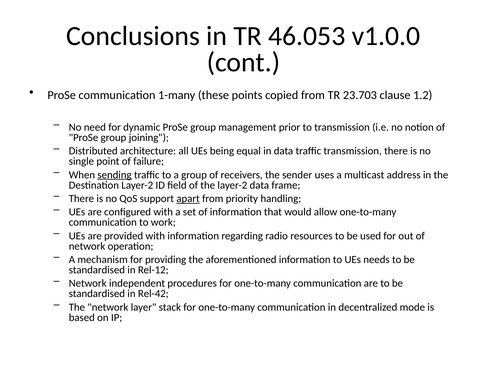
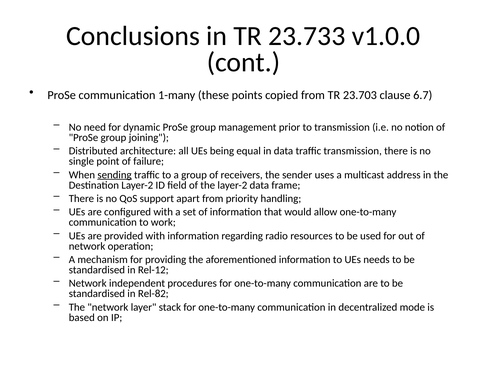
46.053: 46.053 -> 23.733 (307, 36)
1.2: 1.2 -> 6.7 (423, 95)
apart underline: present -> none (188, 199)
Rel-42: Rel-42 -> Rel-82 (153, 294)
